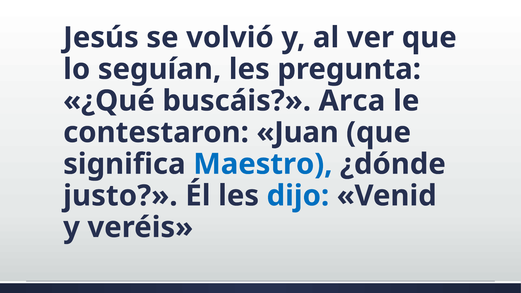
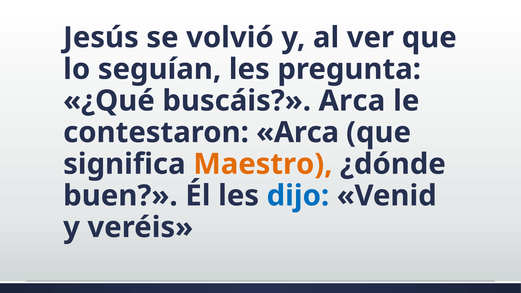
contestaron Juan: Juan -> Arca (298, 133)
Maestro colour: blue -> orange (263, 164)
justo: justo -> buen (120, 196)
